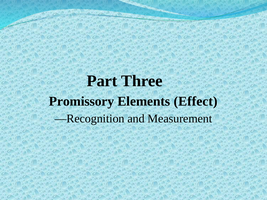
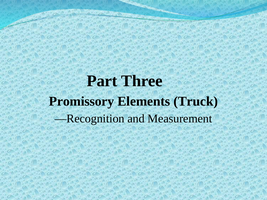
Effect: Effect -> Truck (196, 101)
